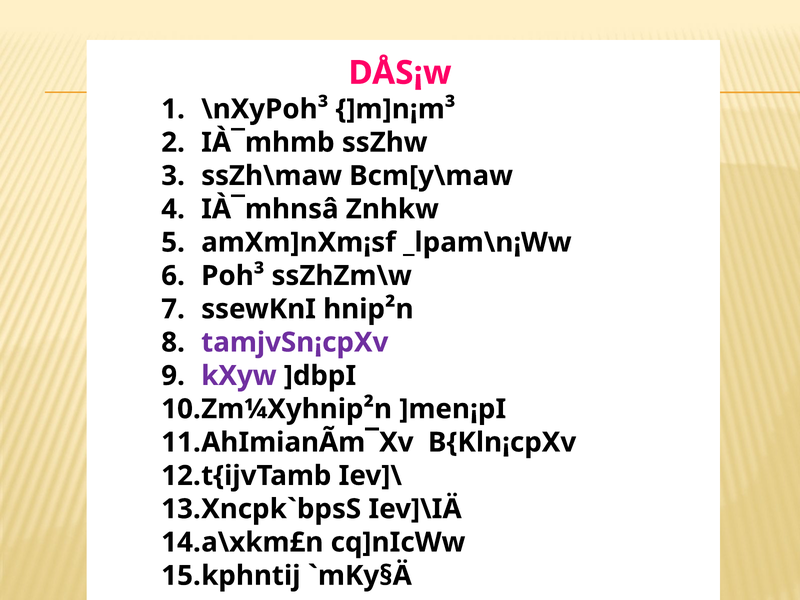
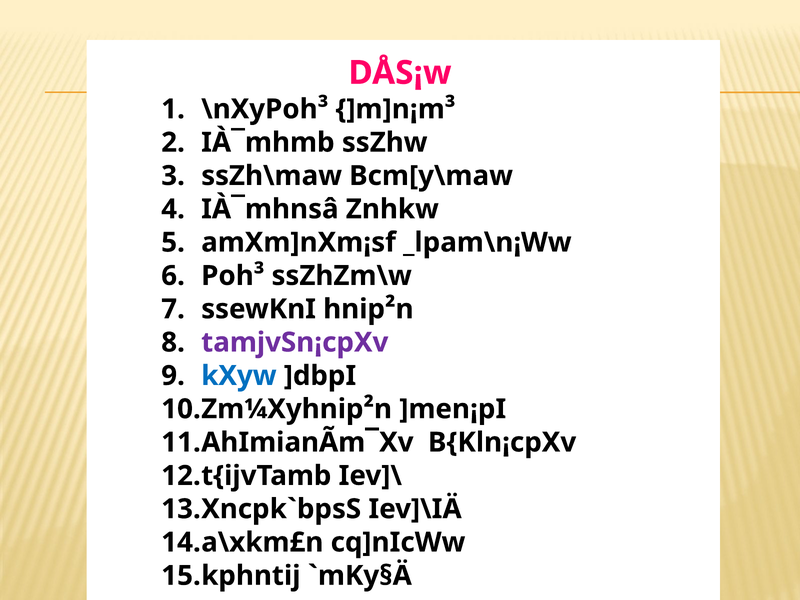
kXyw colour: purple -> blue (239, 376)
